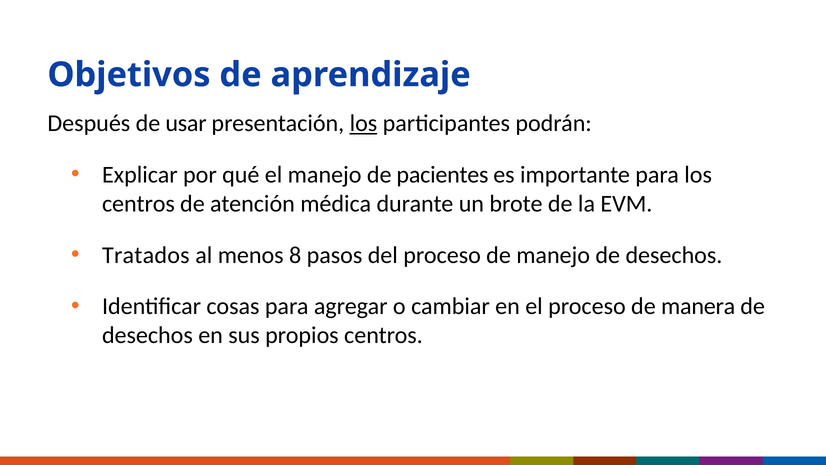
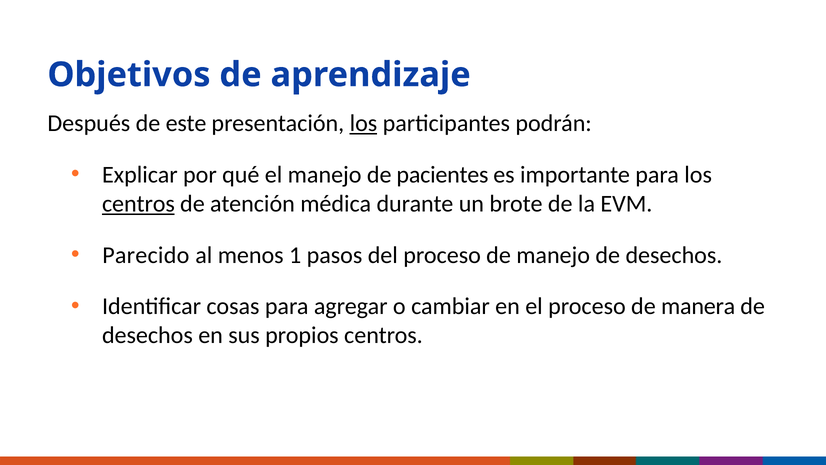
usar: usar -> este (186, 123)
centros underline: none -> present (138, 204)
Tratados: Tratados -> Parecido (146, 255)
8: 8 -> 1 (295, 255)
